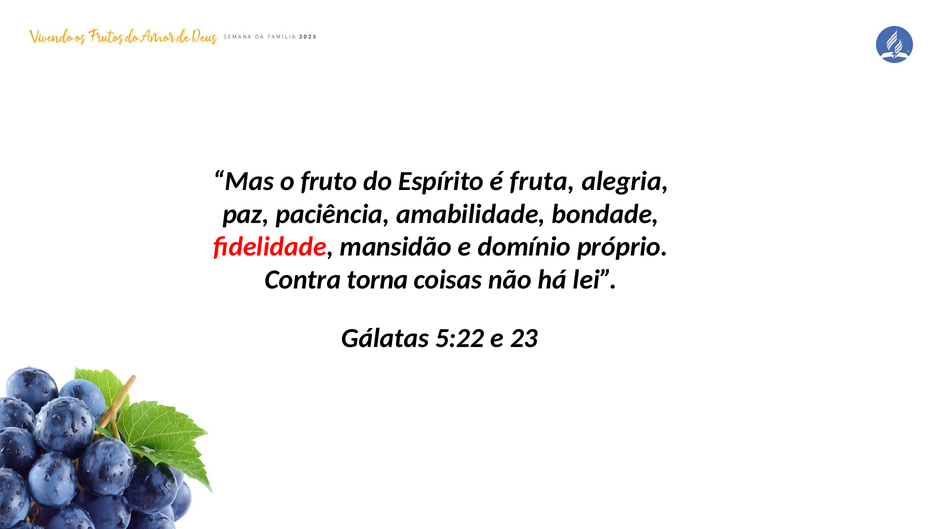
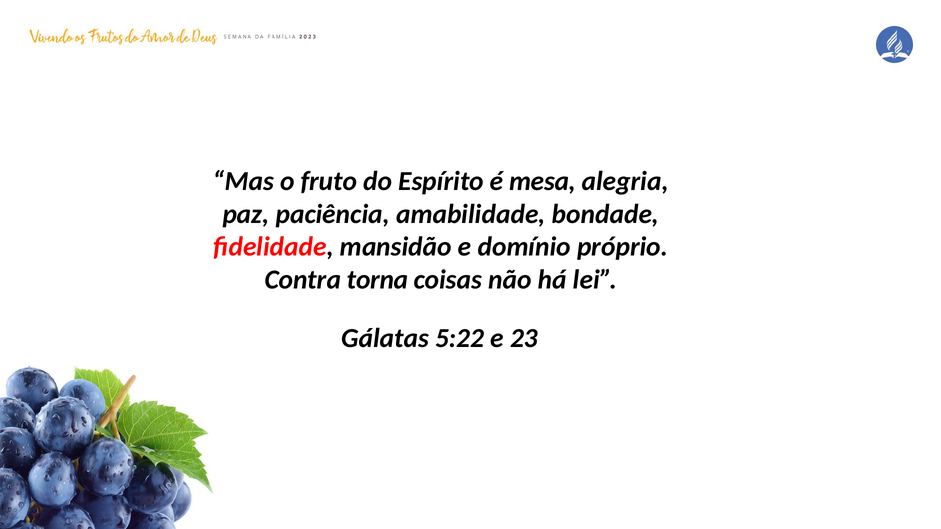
fruta: fruta -> mesa (543, 181)
